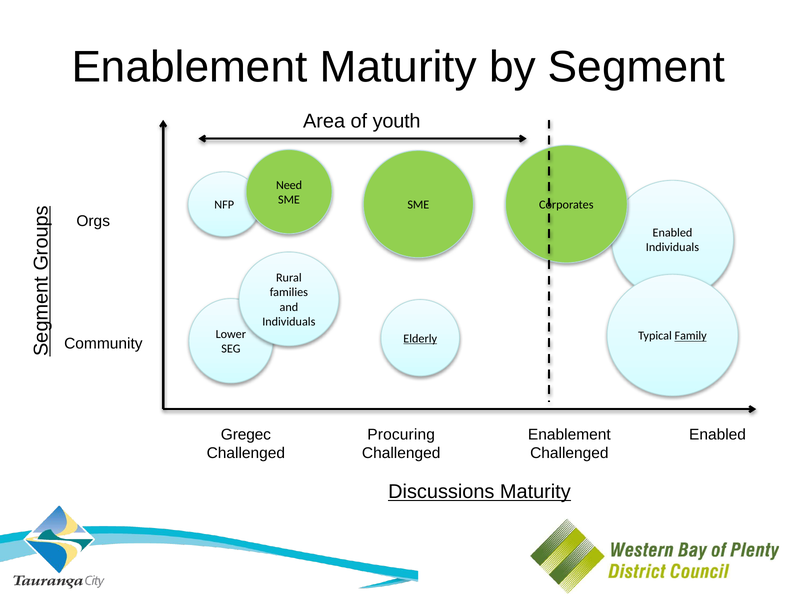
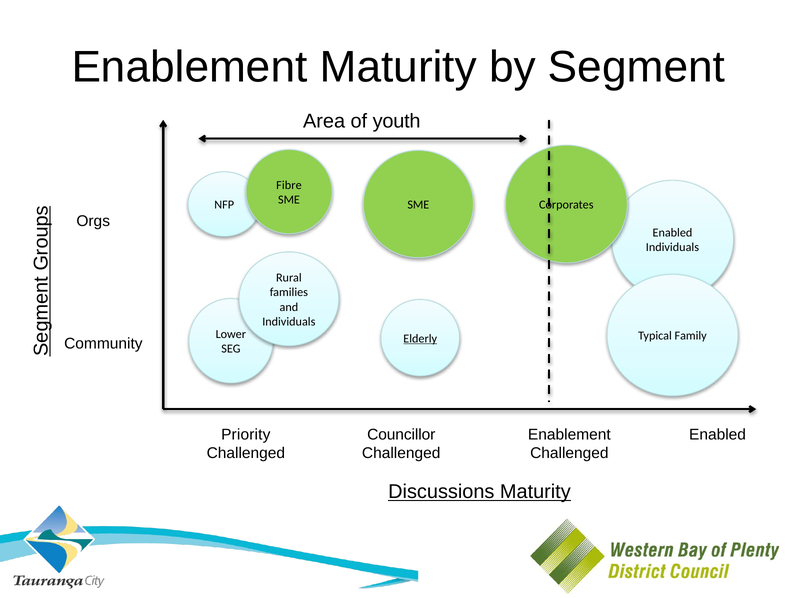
Need: Need -> Fibre (289, 185)
Family underline: present -> none (691, 336)
Gregec: Gregec -> Priority (246, 435)
Procuring: Procuring -> Councillor (401, 435)
